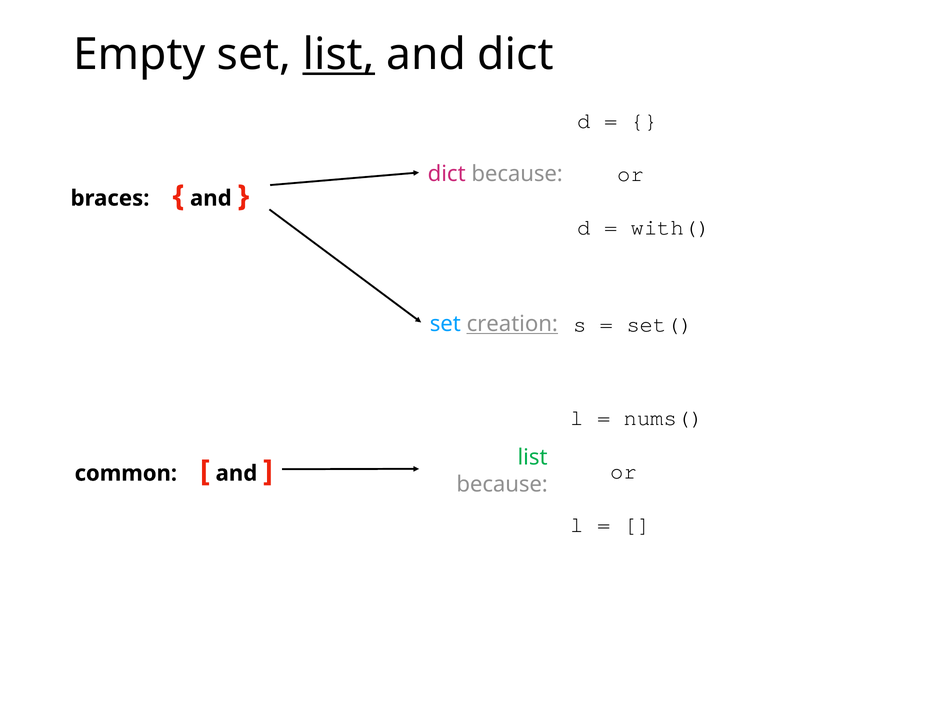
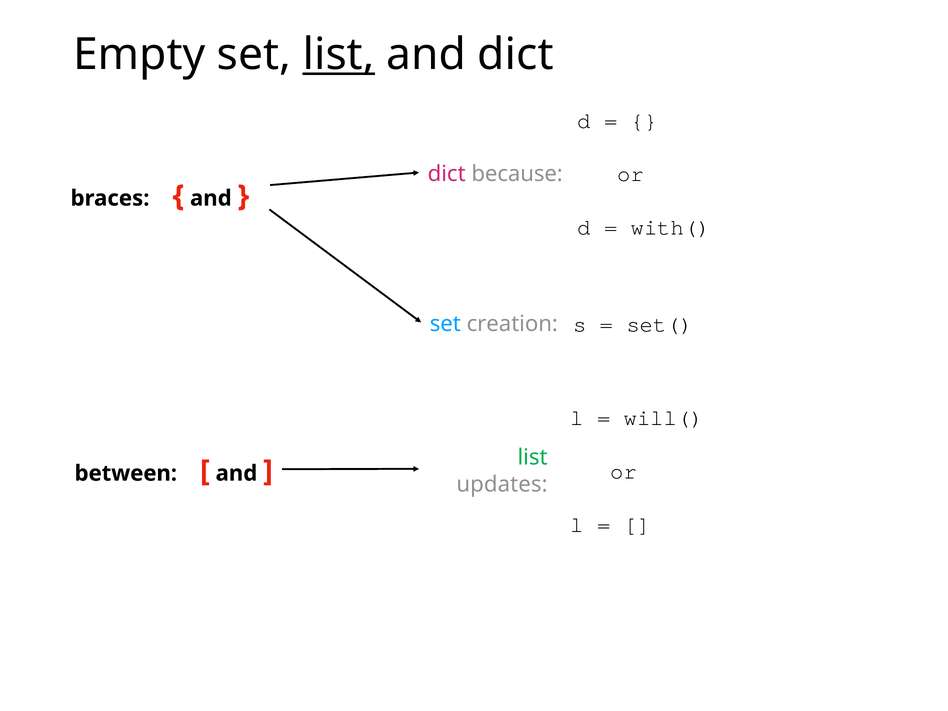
creation underline: present -> none (512, 324)
nums(: nums( -> will( (664, 418)
common: common -> between (126, 473)
because: because -> updates (502, 484)
